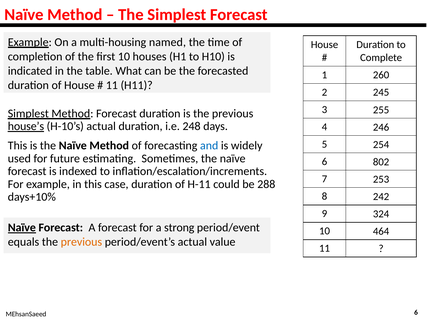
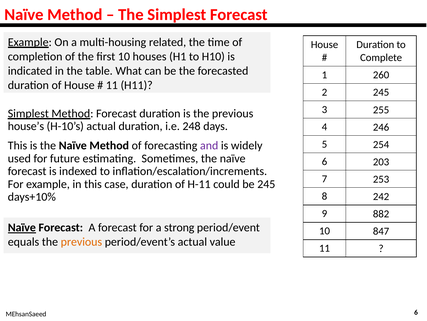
named: named -> related (168, 42)
house’s underline: present -> none (26, 126)
and colour: blue -> purple (209, 145)
802: 802 -> 203 (381, 162)
be 288: 288 -> 245 (266, 184)
324: 324 -> 882 (381, 213)
464: 464 -> 847 (381, 231)
